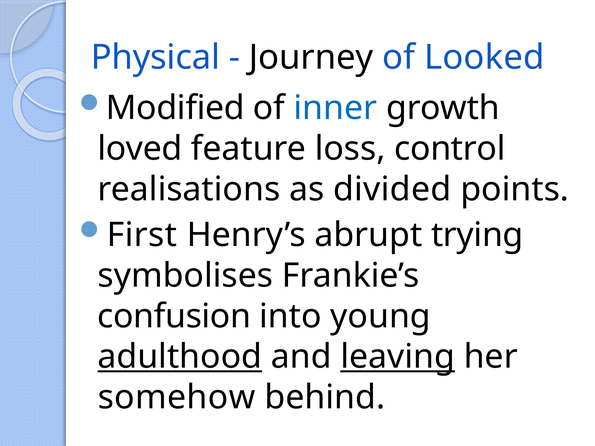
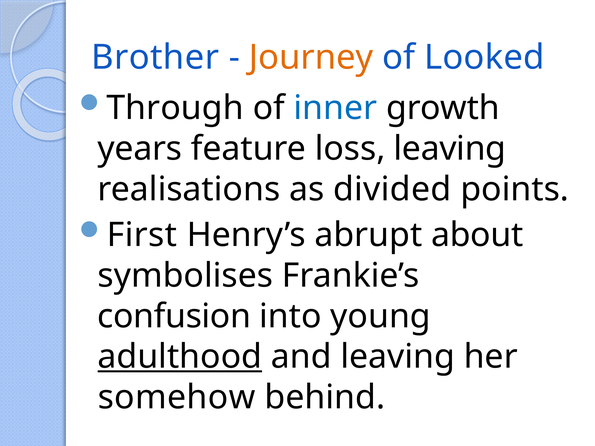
Physical: Physical -> Brother (155, 57)
Journey colour: black -> orange (311, 57)
Modified: Modified -> Through (175, 108)
loved: loved -> years (140, 149)
loss control: control -> leaving (450, 149)
trying: trying -> about (477, 235)
leaving underline: present -> none (398, 357)
